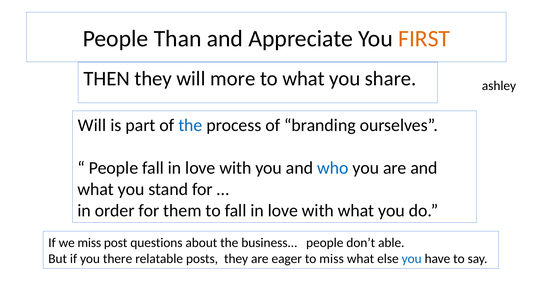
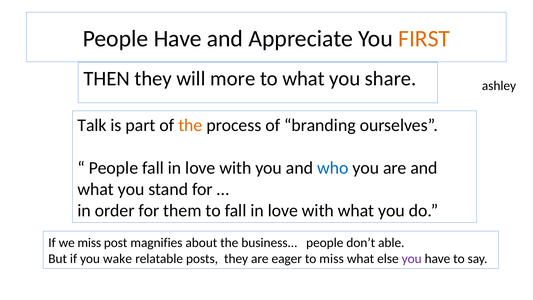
People Than: Than -> Have (178, 39)
Will: Will -> Talk (92, 125)
the colour: blue -> orange (190, 125)
questions: questions -> magnifies (156, 243)
there: there -> wake (118, 259)
you colour: blue -> purple (412, 259)
